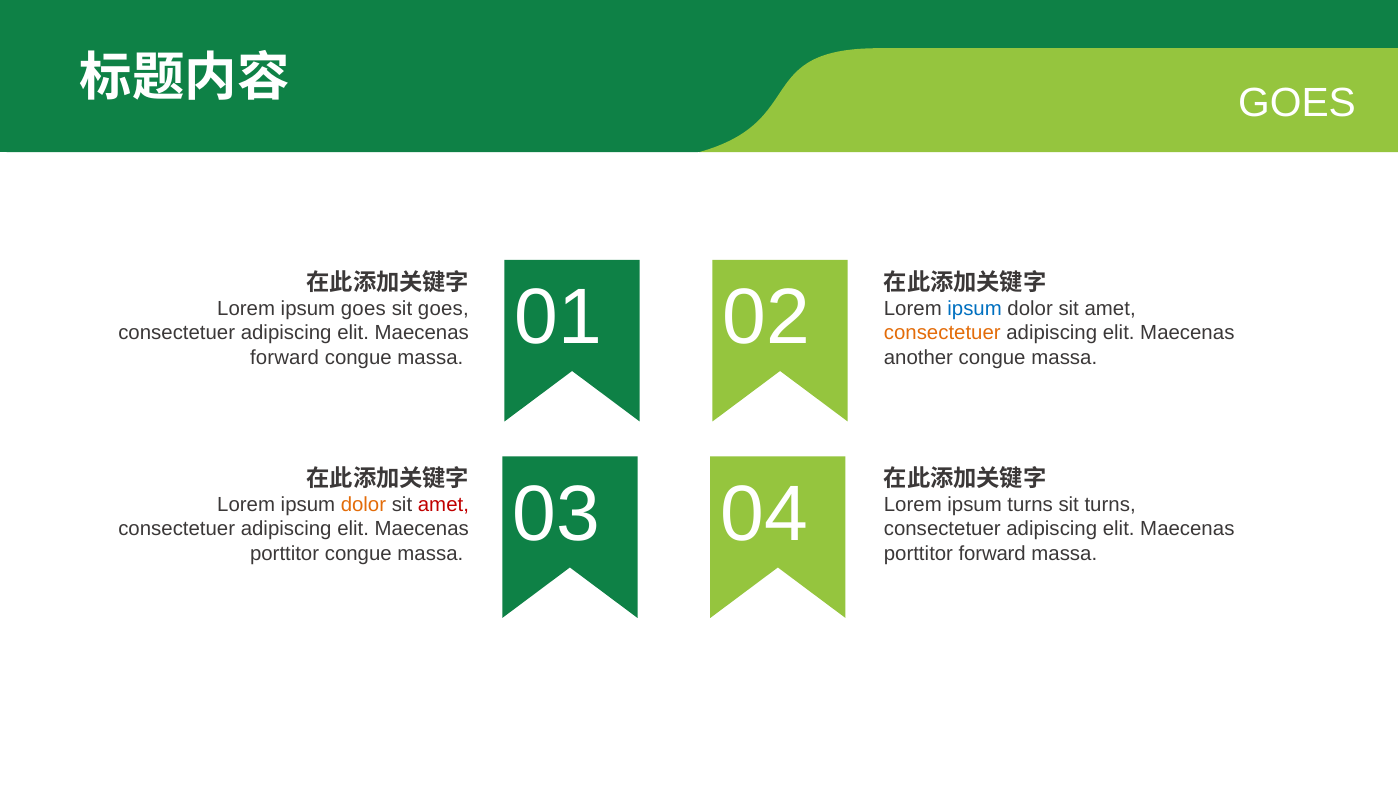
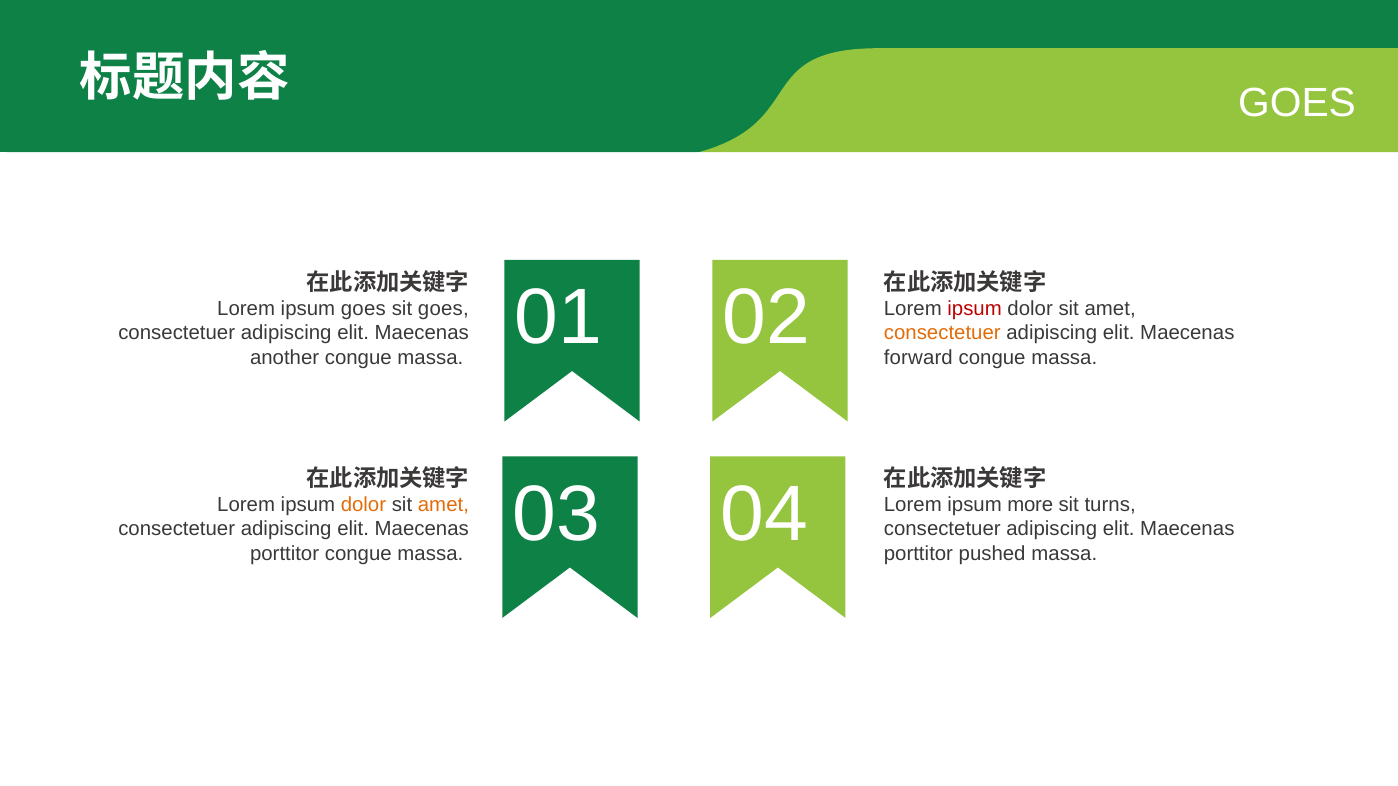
ipsum colour: blue -> red (975, 309)
forward: forward -> another (285, 358)
another: another -> forward (918, 358)
amet colour: red -> orange (443, 505)
ipsum turns: turns -> more (1030, 505)
porttitor forward: forward -> pushed (992, 554)
